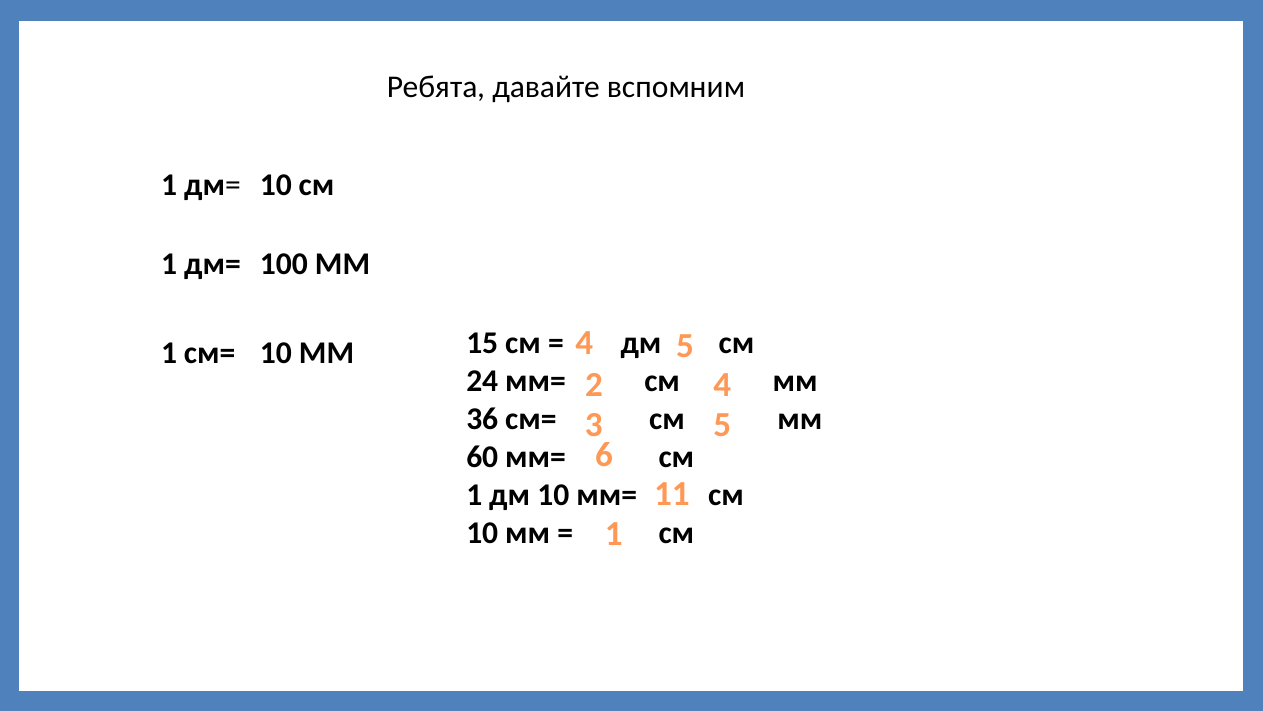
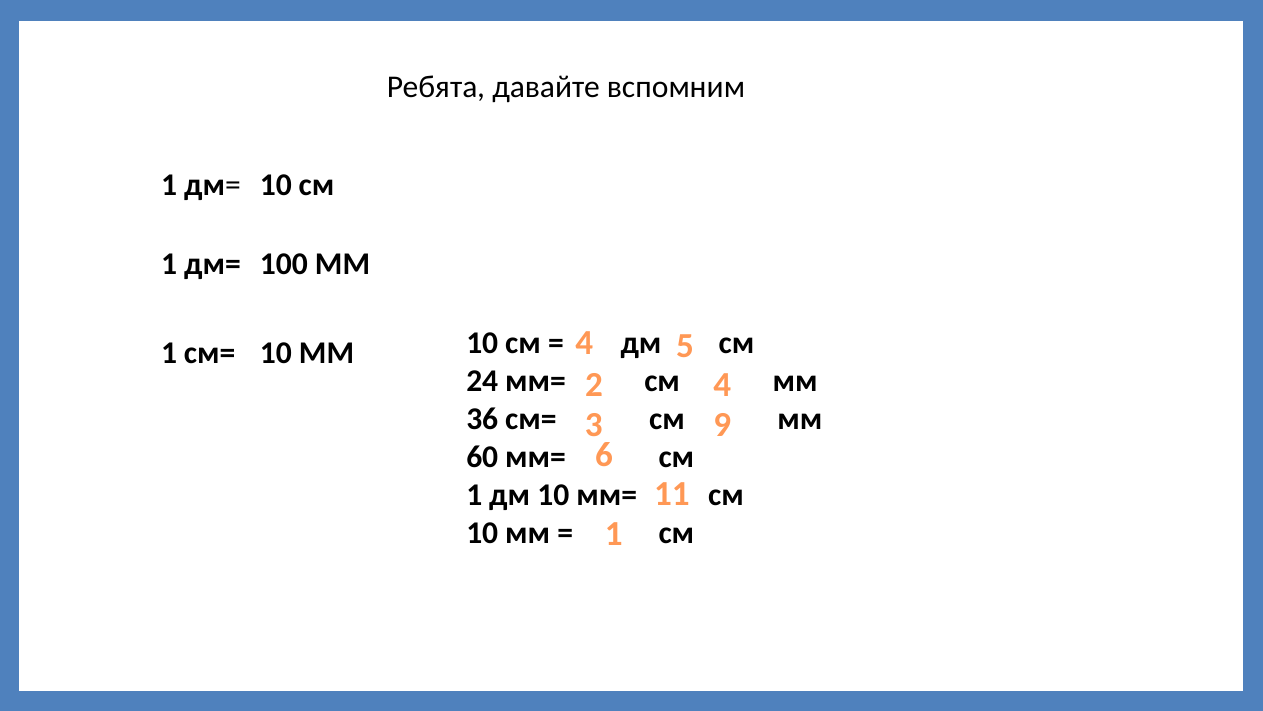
10 ММ 15: 15 -> 10 (482, 343)
3 5: 5 -> 9 (722, 425)
